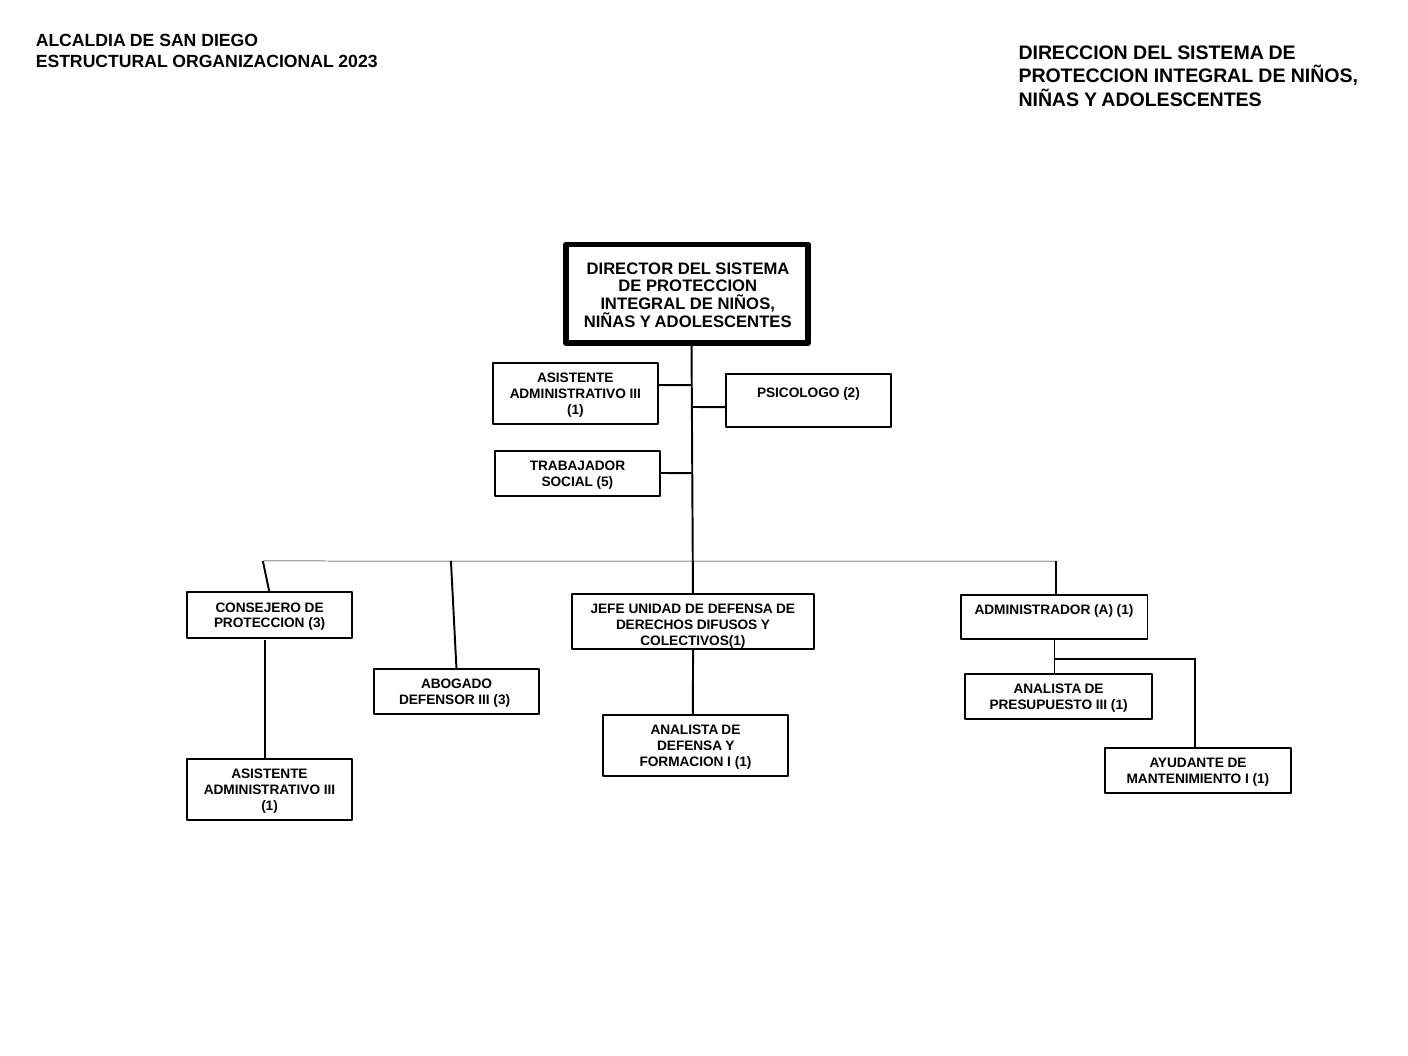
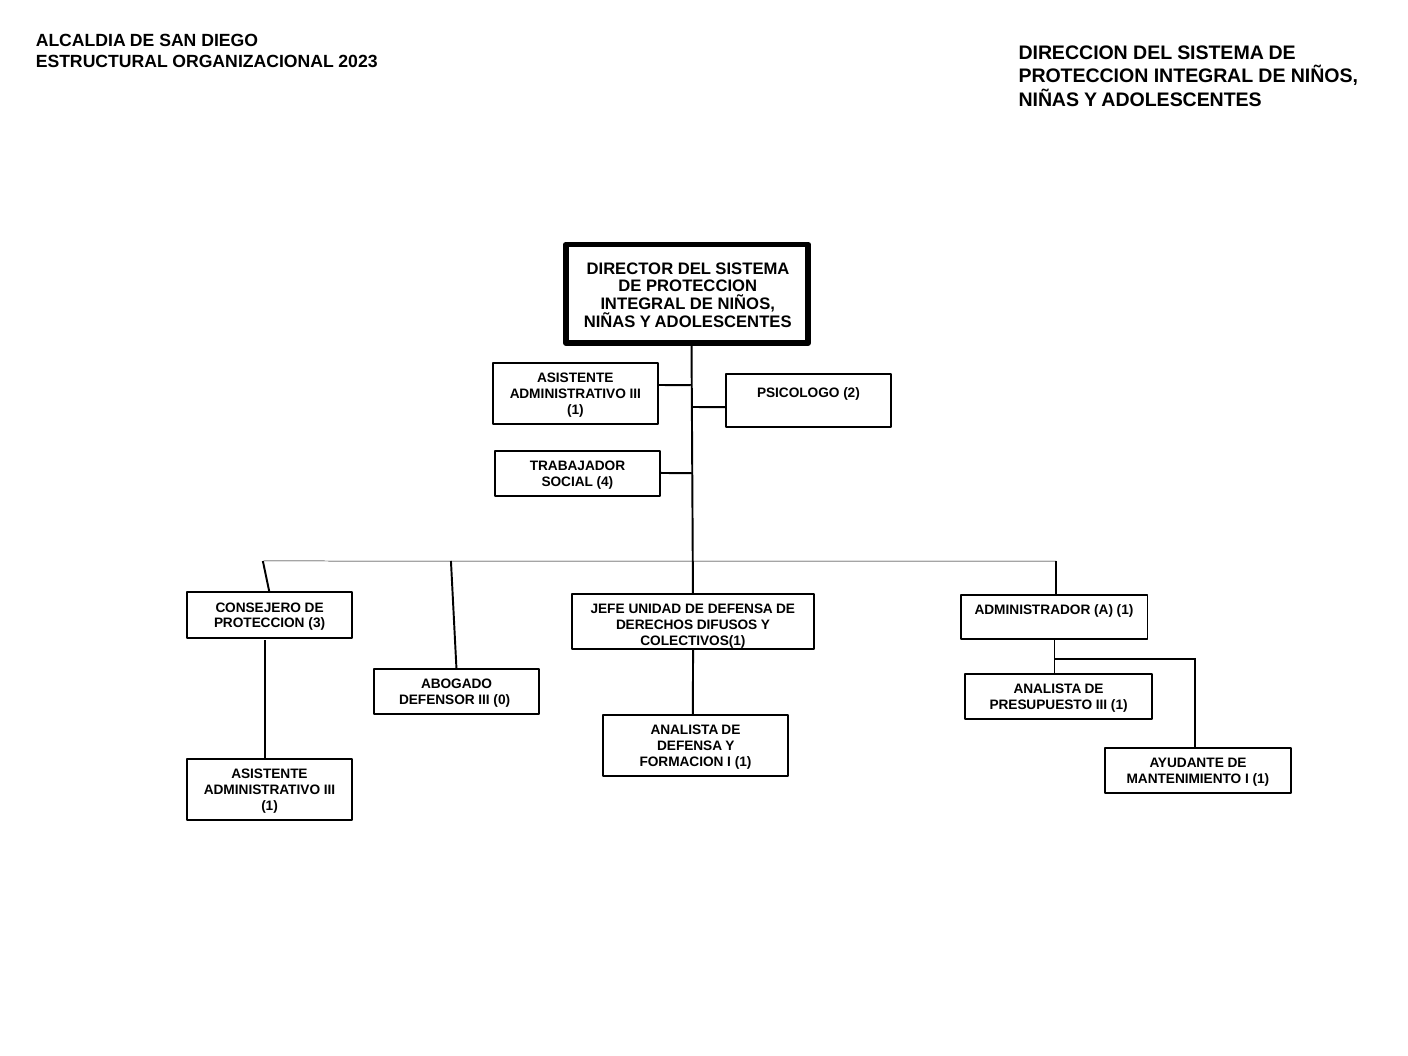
5: 5 -> 4 (605, 482)
III 3: 3 -> 0 (502, 700)
